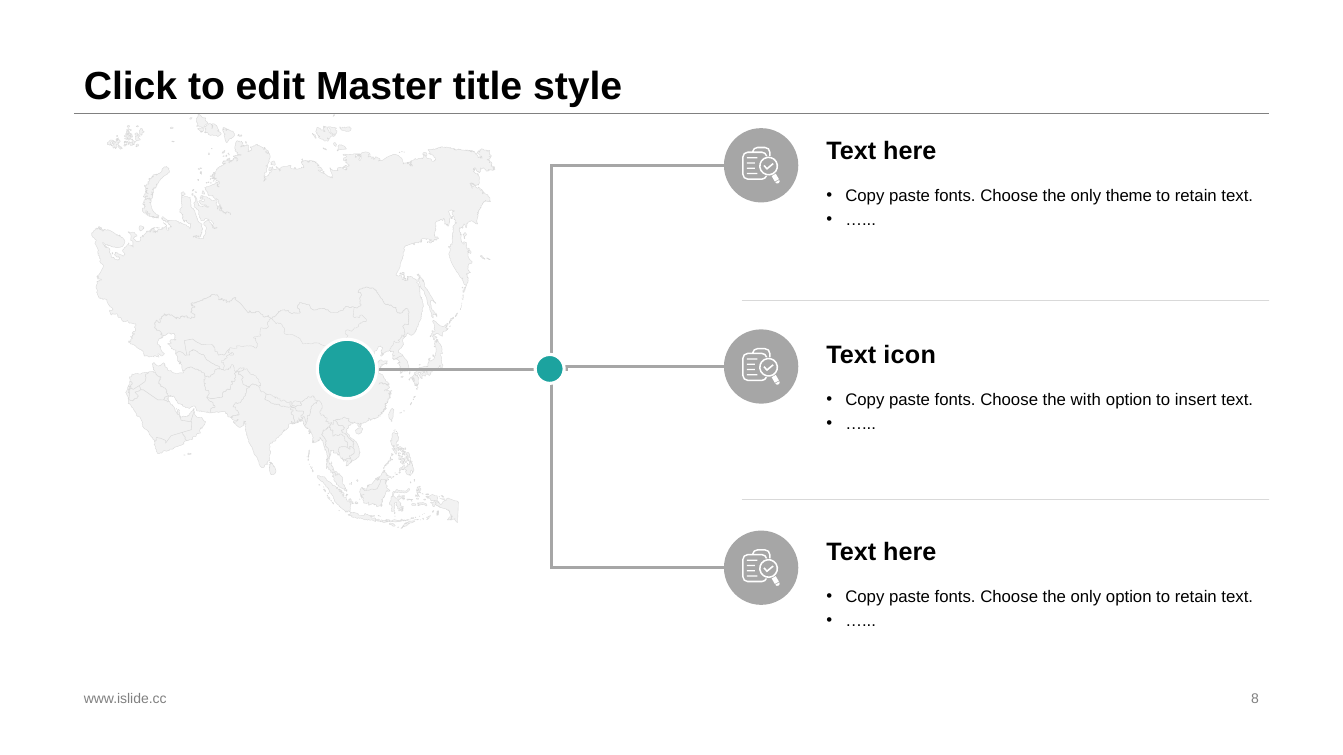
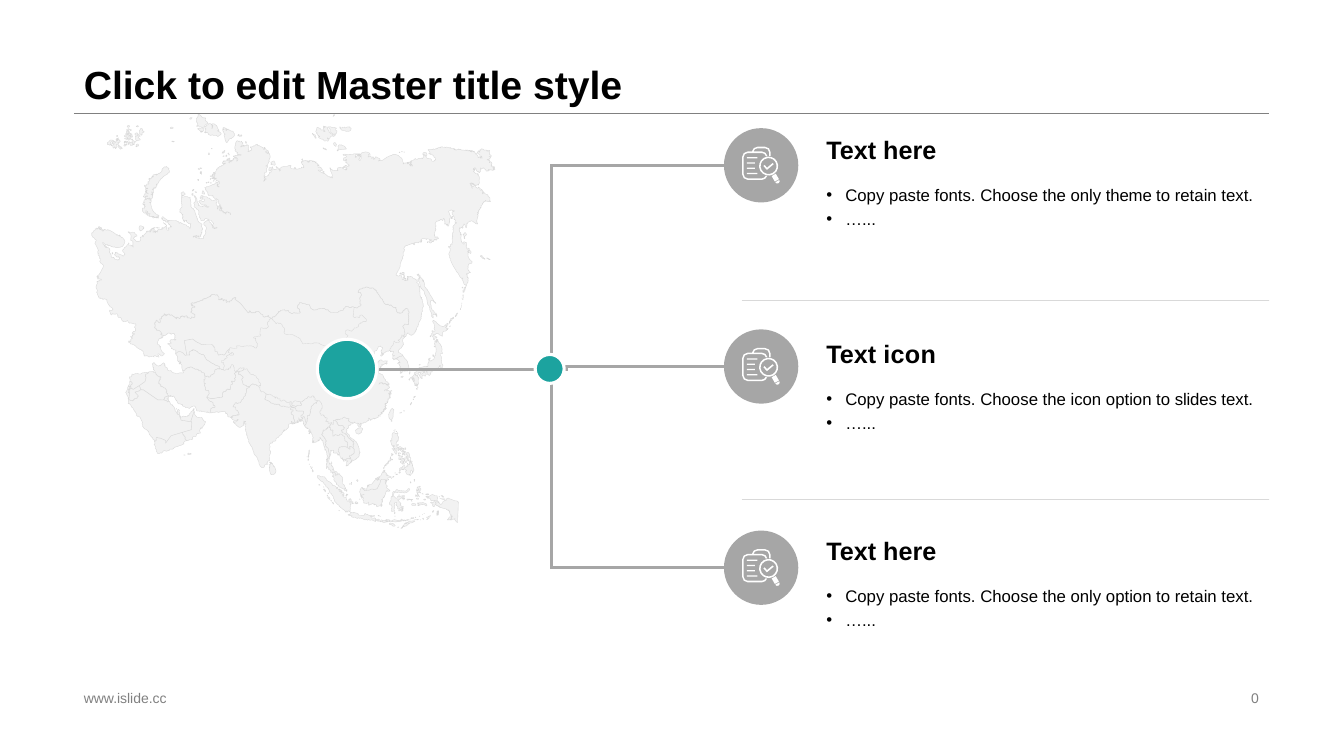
the with: with -> icon (1086, 400)
insert: insert -> slides (1196, 400)
8: 8 -> 0 (1255, 700)
